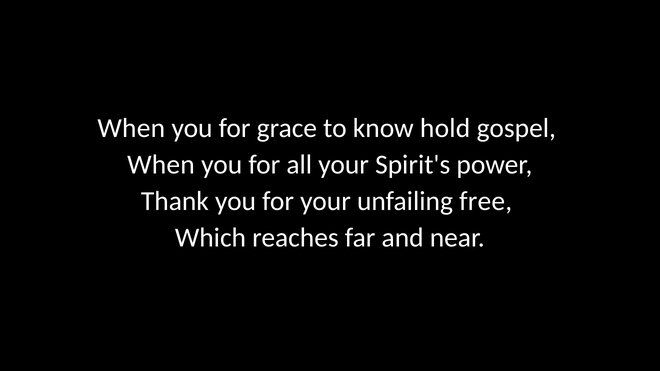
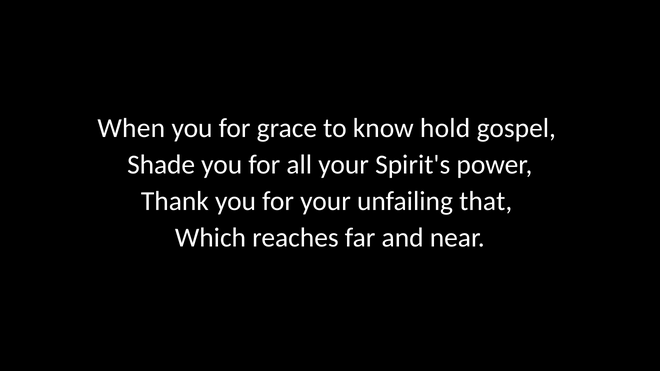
When: When -> Shade (161, 165)
free: free -> that (486, 201)
